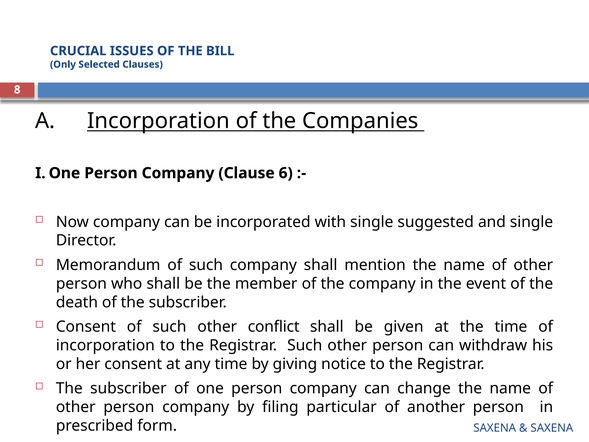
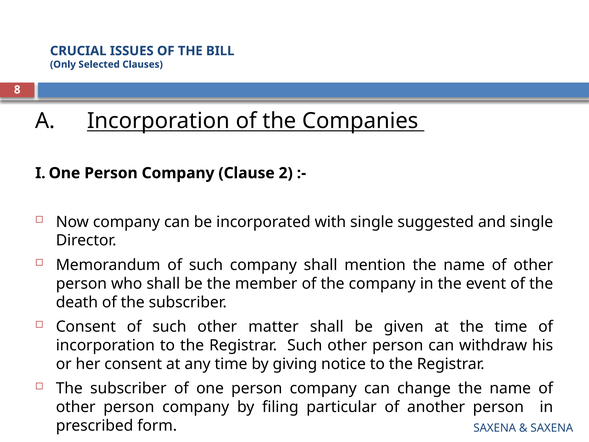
6: 6 -> 2 (286, 173)
conflict: conflict -> matter (273, 326)
